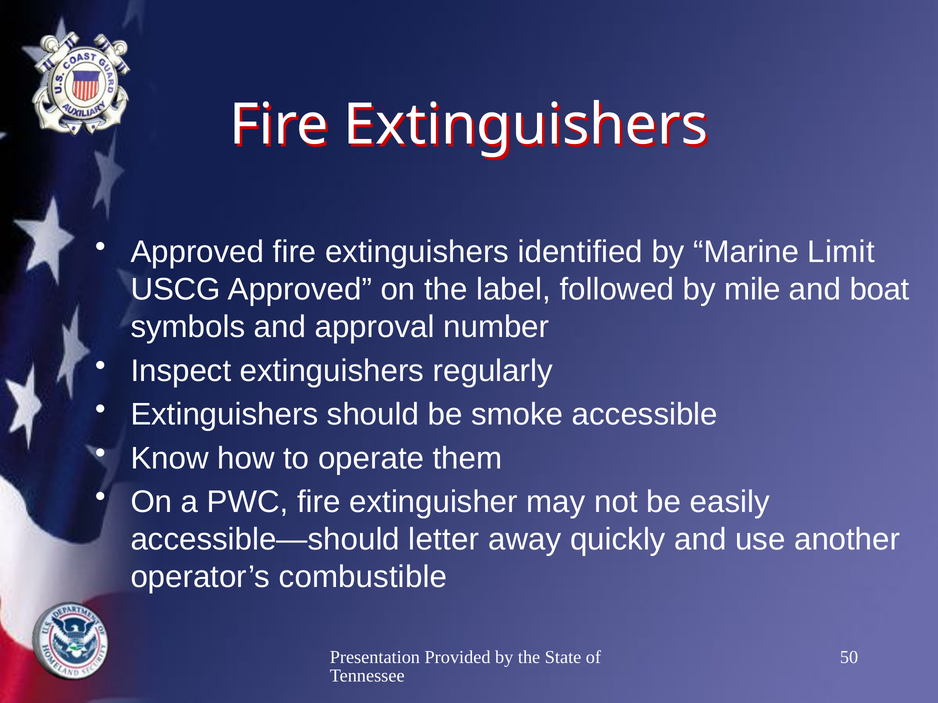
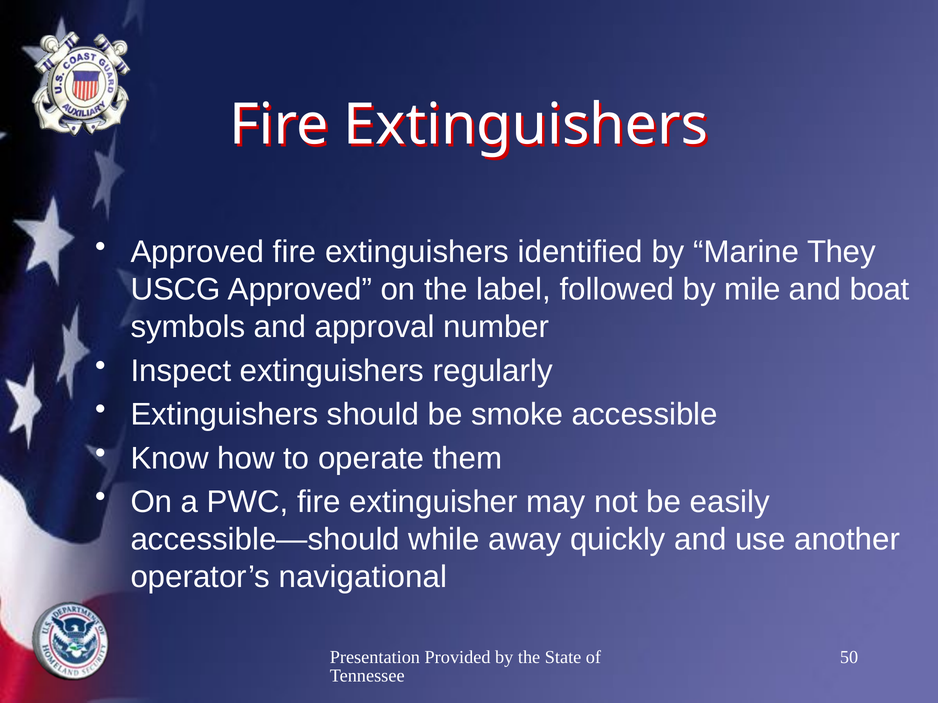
Limit: Limit -> They (841, 252)
letter: letter -> while (444, 540)
combustible: combustible -> navigational (363, 577)
